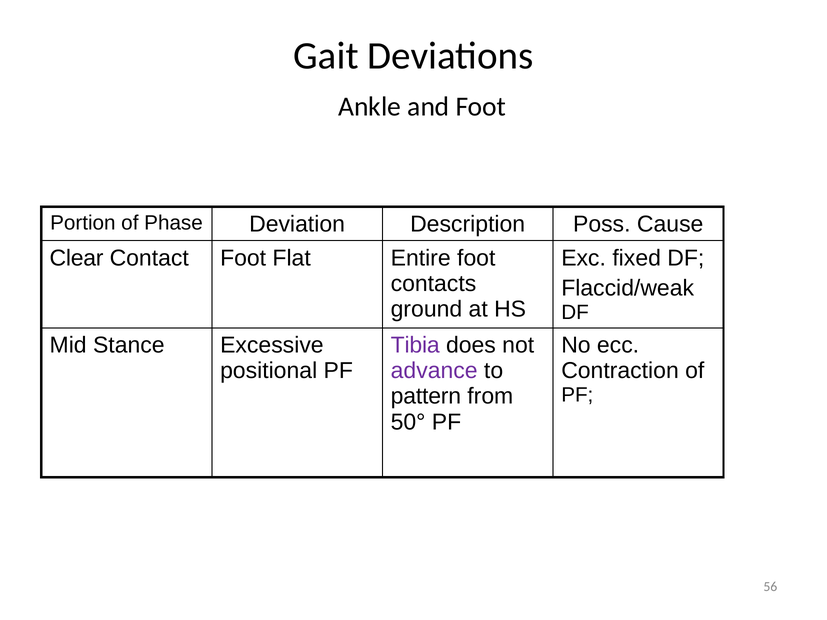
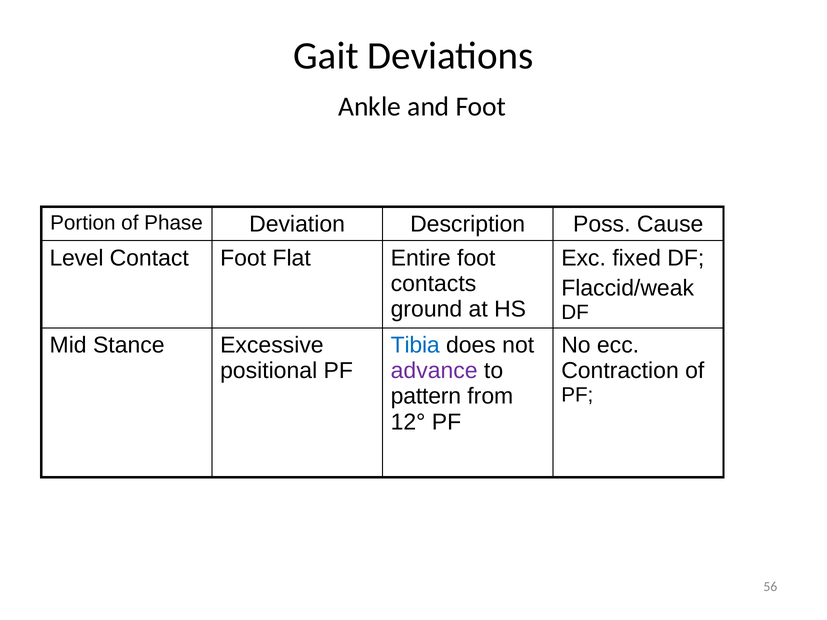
Clear: Clear -> Level (77, 258)
Tibia colour: purple -> blue (415, 345)
50°: 50° -> 12° (408, 422)
